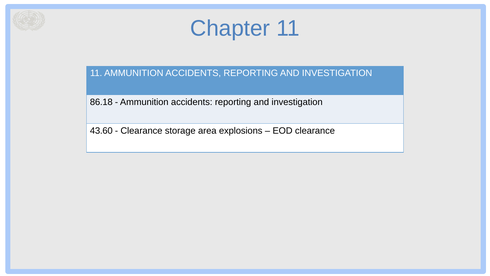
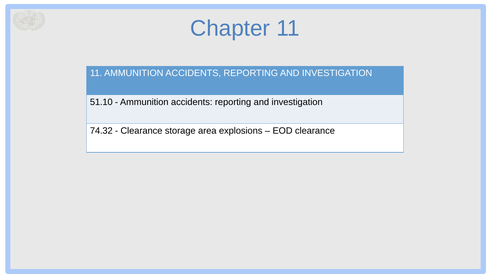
86.18: 86.18 -> 51.10 (101, 102)
43.60: 43.60 -> 74.32 (101, 131)
